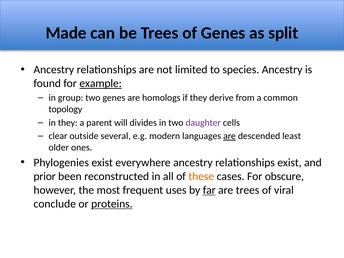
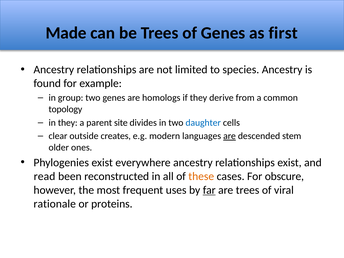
split: split -> first (283, 33)
example underline: present -> none (101, 83)
will: will -> site (121, 123)
daughter colour: purple -> blue (203, 123)
several: several -> creates (116, 136)
least: least -> stem (292, 136)
prior: prior -> read (45, 176)
conclude: conclude -> rationale (55, 204)
proteins underline: present -> none (112, 204)
